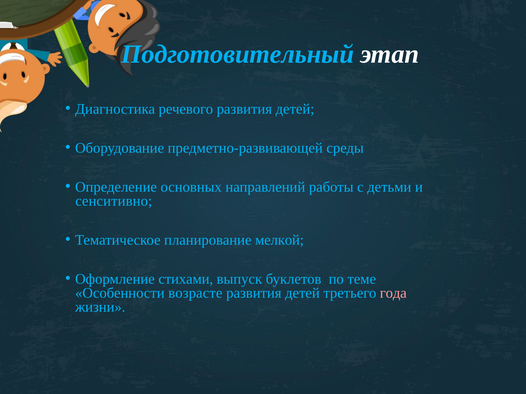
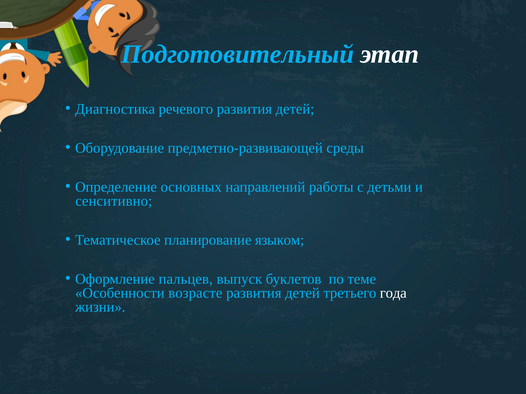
мелкой: мелкой -> языком (279, 240)
стихами: стихами -> пальцев (186, 279)
года colour: pink -> white (393, 293)
